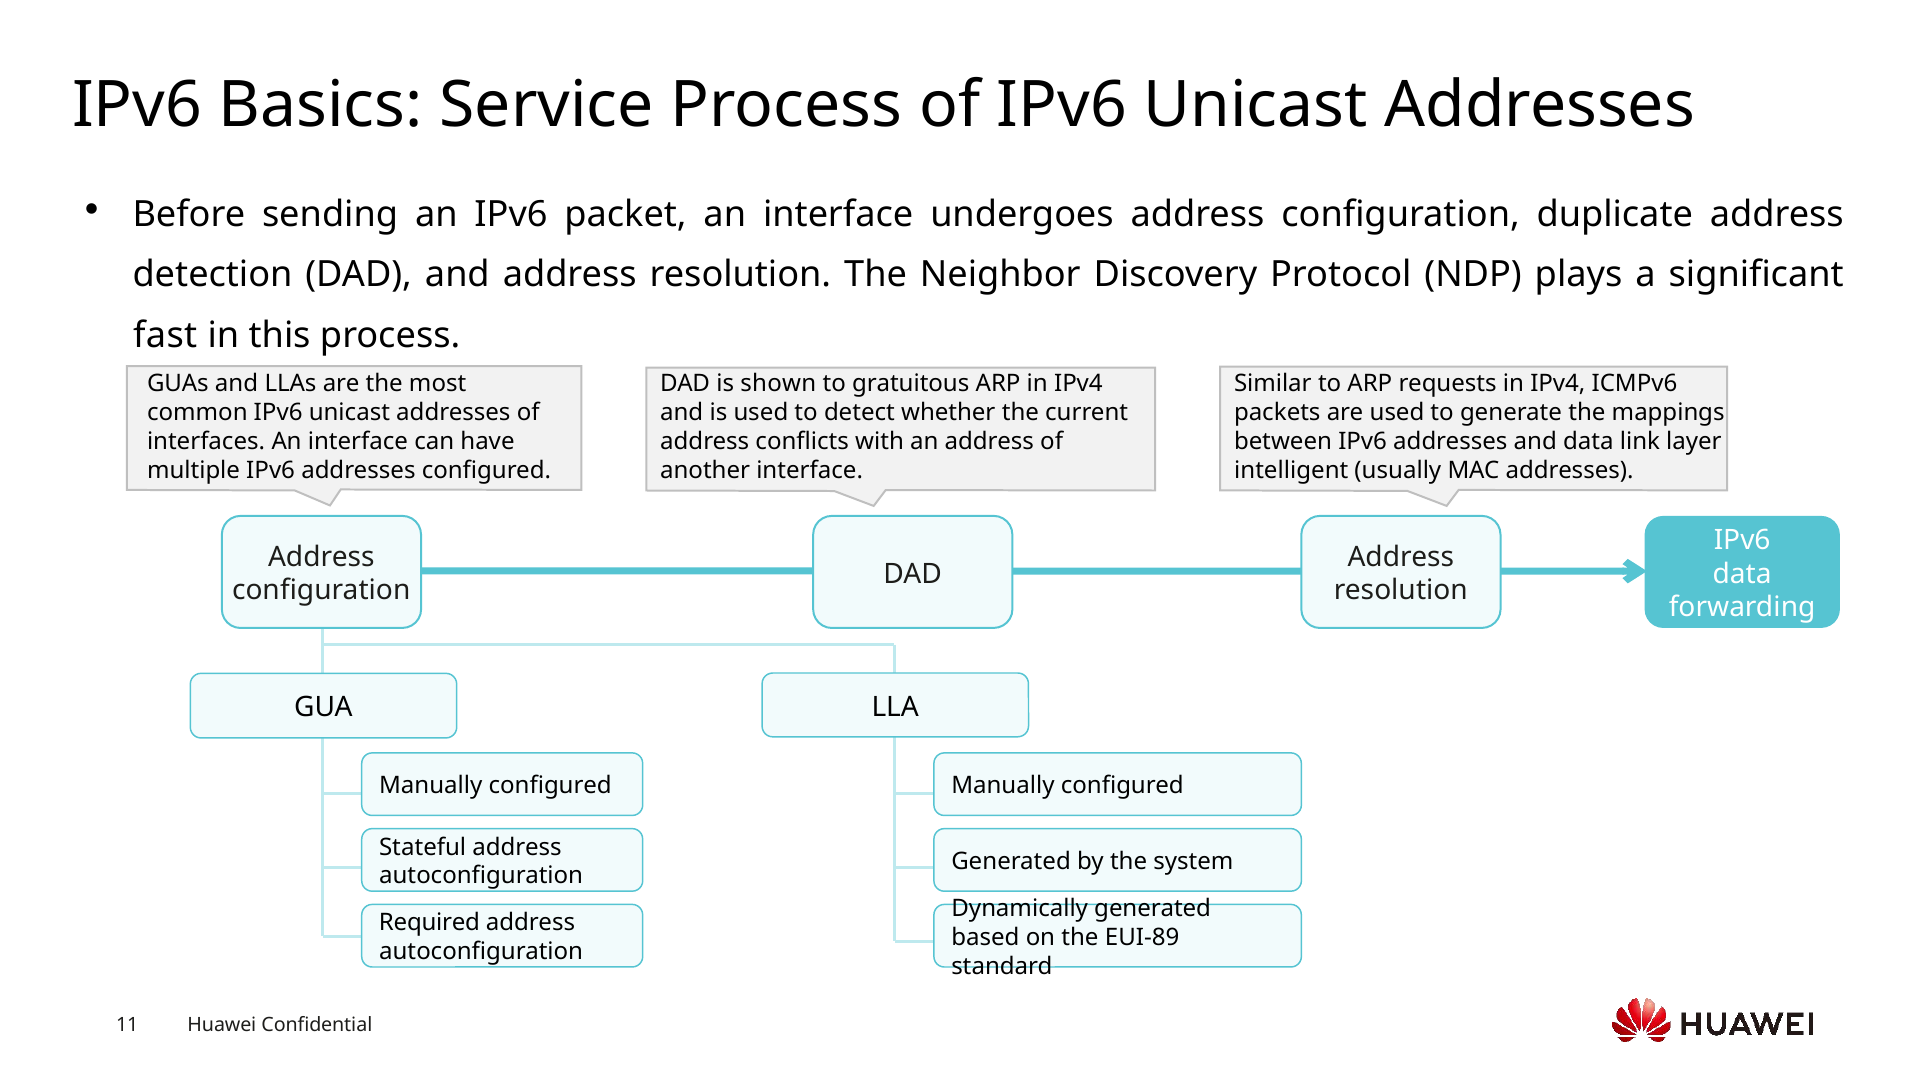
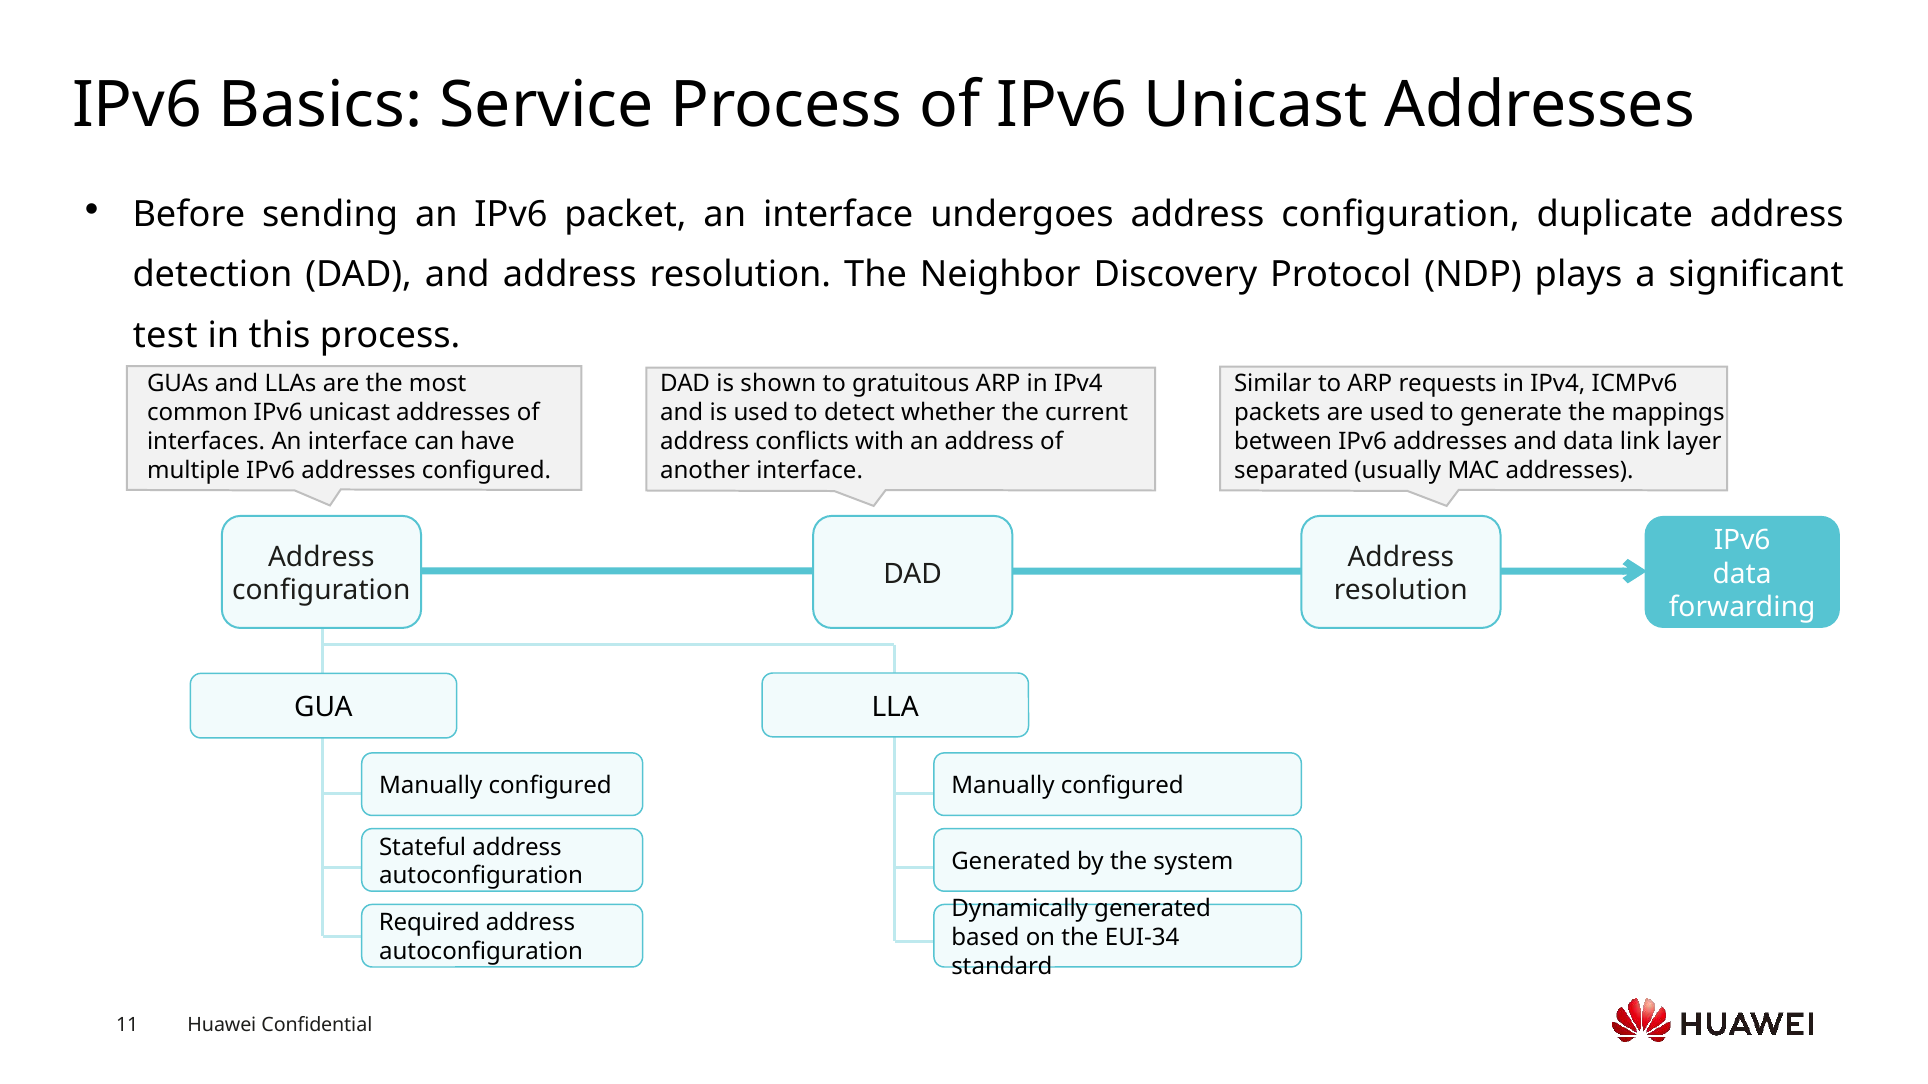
fast: fast -> test (165, 336)
intelligent: intelligent -> separated (1291, 471)
EUI-89: EUI-89 -> EUI-34 (1142, 938)
